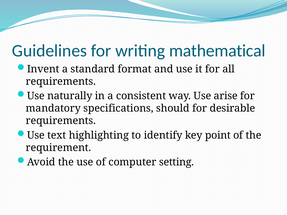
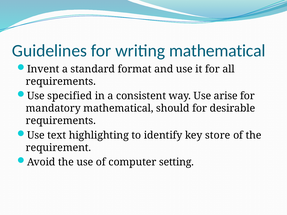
naturally: naturally -> specified (70, 96)
mandatory specifications: specifications -> mathematical (118, 108)
point: point -> store (218, 135)
